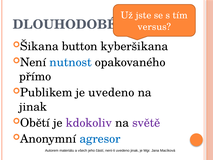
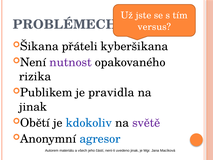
DLOUHODOBÉ: DLOUHODOBÉ -> PROBLÉMECH (65, 25)
button: button -> přáteli (80, 46)
nutnost colour: blue -> purple (71, 62)
přímo: přímo -> rizika (35, 76)
je uvedeno: uvedeno -> pravidla (111, 92)
kdokoliv colour: purple -> blue (89, 123)
